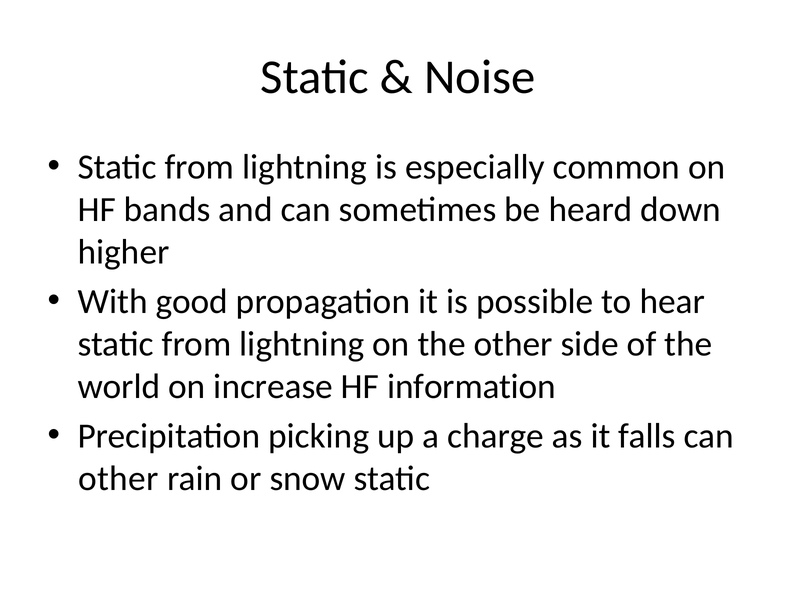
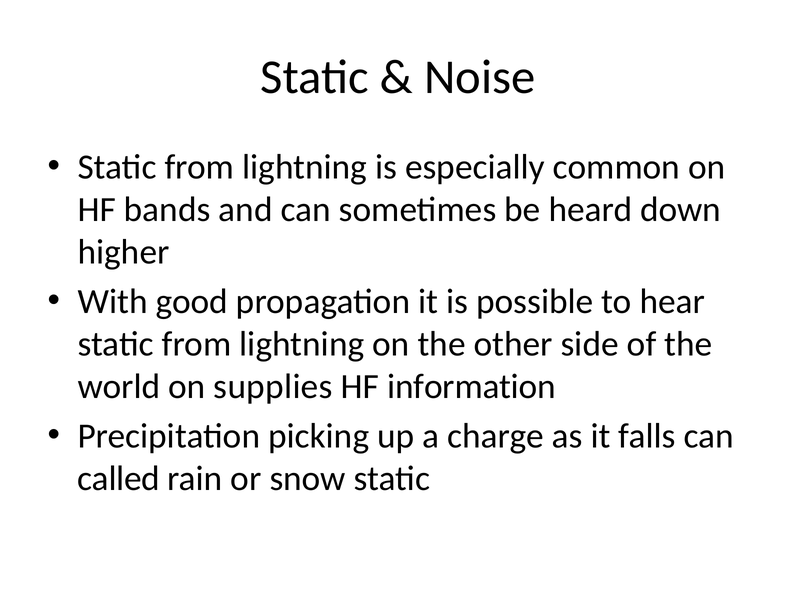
increase: increase -> supplies (273, 386)
other: other -> called (119, 478)
